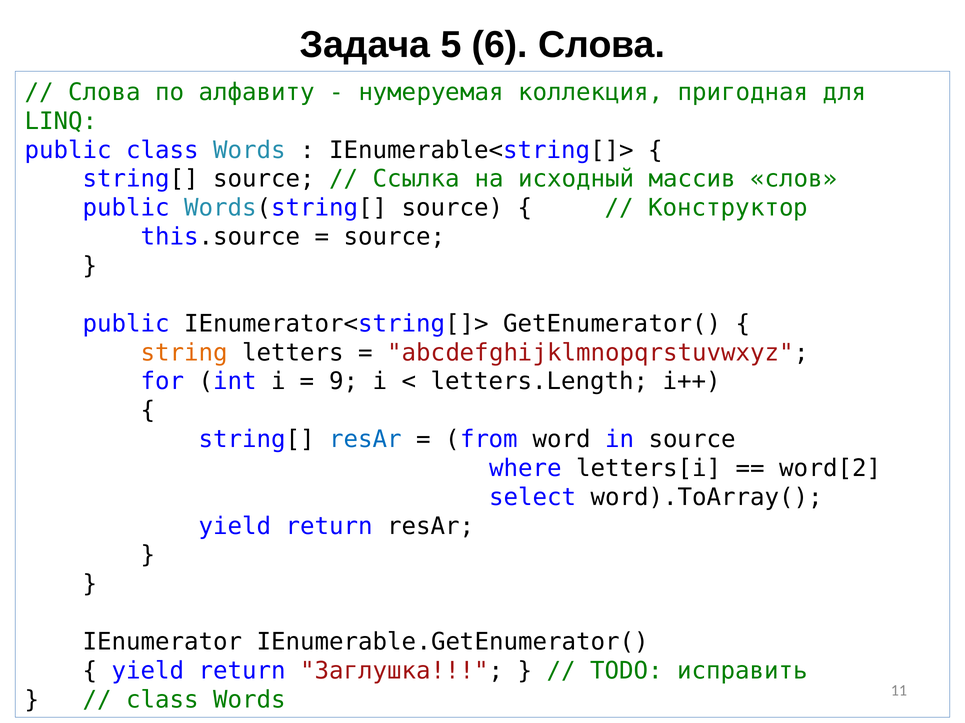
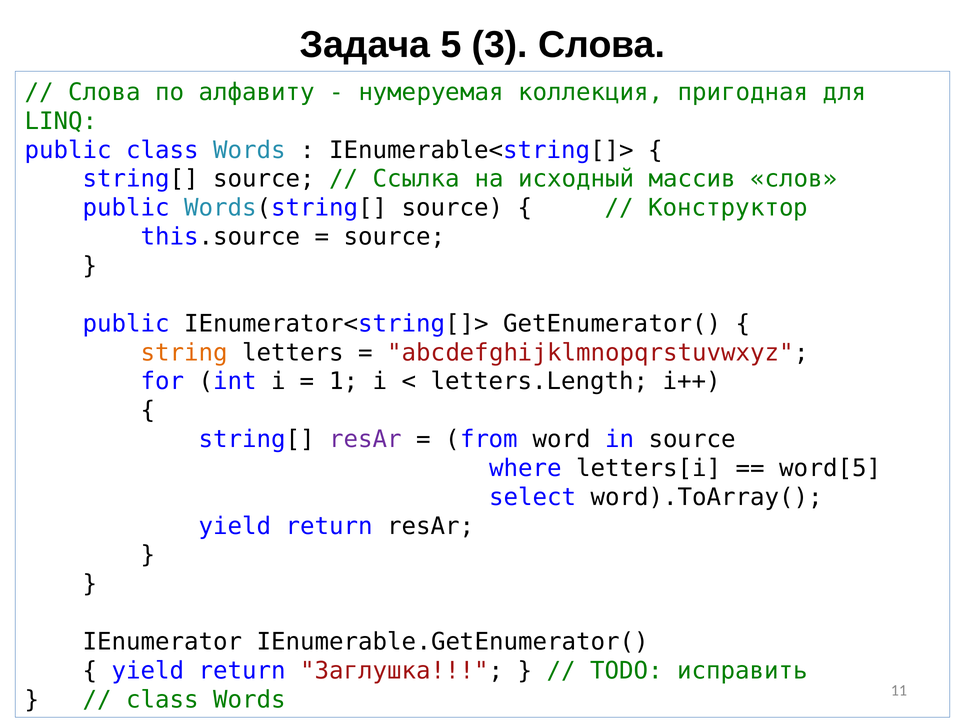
6: 6 -> 3 (500, 45)
9: 9 -> 1 (344, 382)
resAr colour: blue -> purple (366, 440)
word[2: word[2 -> word[5 (830, 469)
